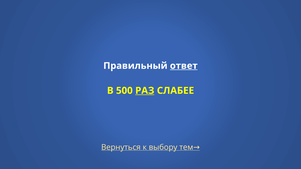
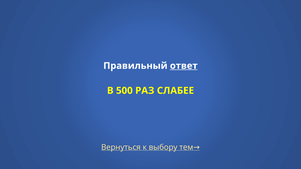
РАЗ underline: present -> none (145, 91)
